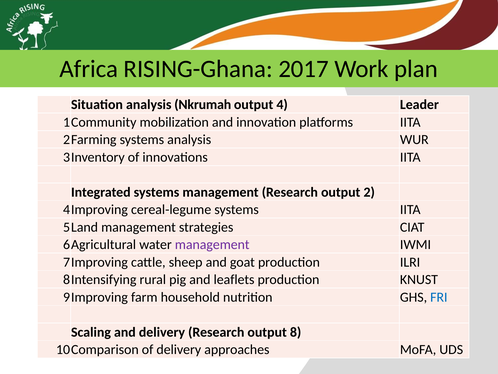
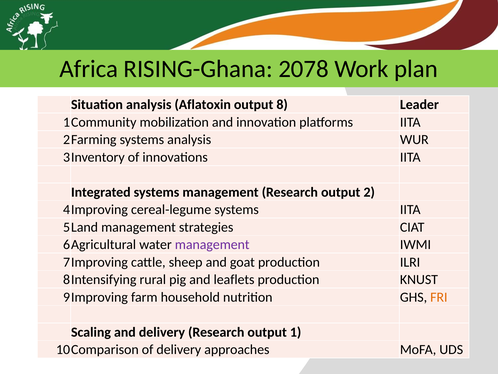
2017: 2017 -> 2078 (304, 69)
Nkrumah: Nkrumah -> Aflatoxin (203, 105)
4: 4 -> 8 (282, 105)
FRI colour: blue -> orange (439, 297)
8: 8 -> 1 (296, 332)
